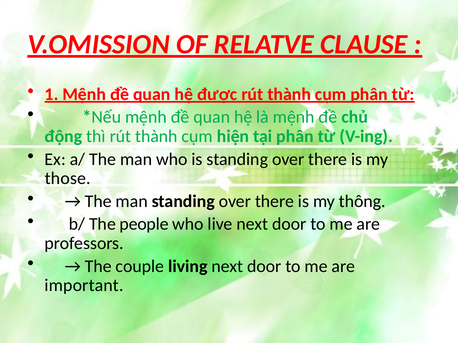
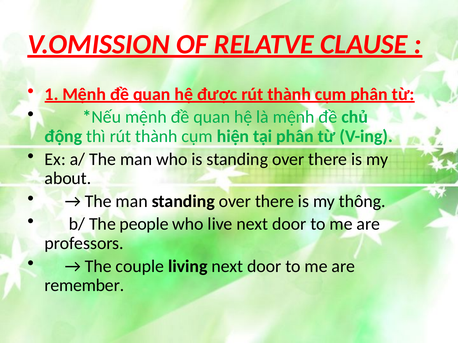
those: those -> about (68, 179)
important: important -> remember (84, 286)
